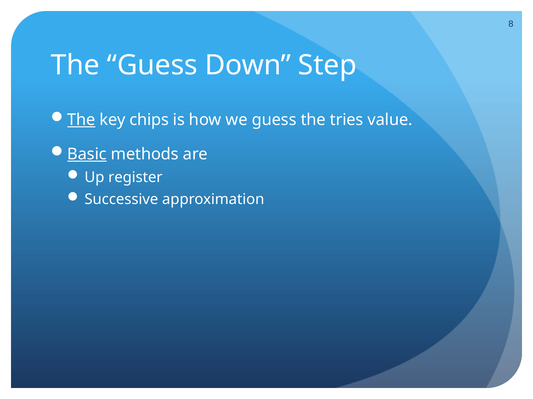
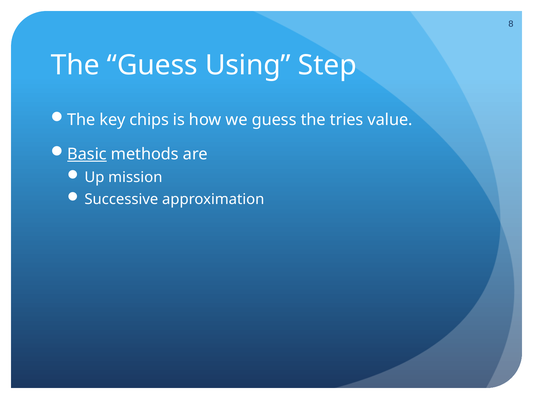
Down: Down -> Using (248, 65)
The underline: present -> none (81, 120)
register: register -> mission (135, 178)
